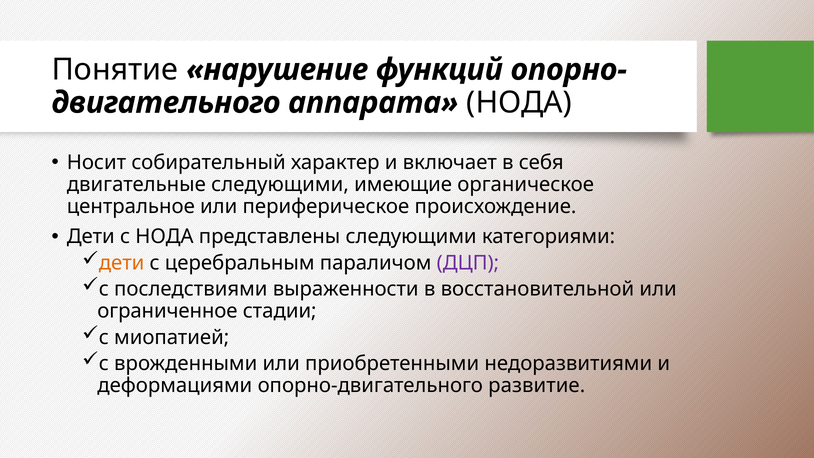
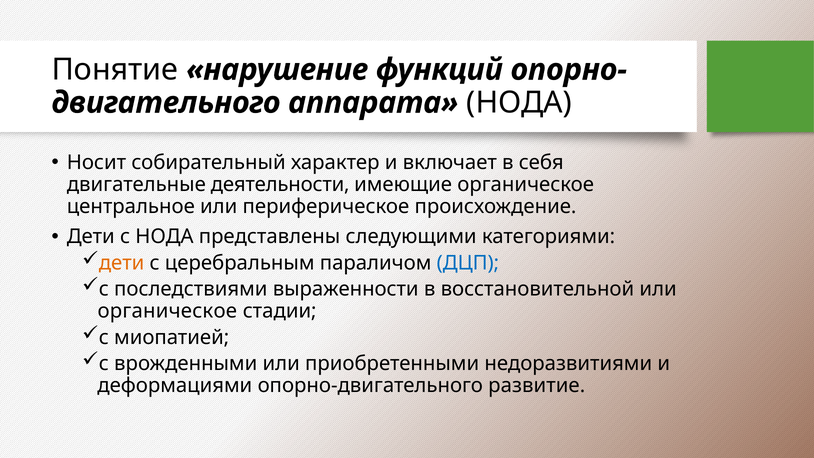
двигательные следующими: следующими -> деятельности (280, 184)
ДЦП colour: purple -> blue (468, 263)
ограниченное: ограниченное -> органическое (167, 311)
